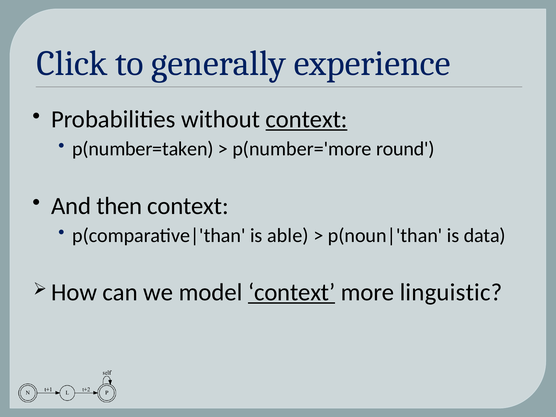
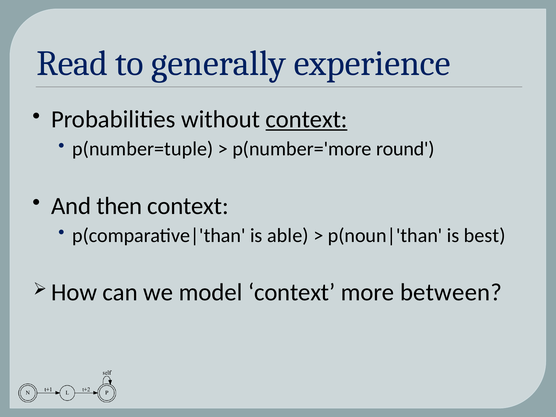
Click: Click -> Read (72, 63)
p(number=taken: p(number=taken -> p(number=tuple (143, 149)
data: data -> best (485, 236)
context underline: present -> none (292, 292)
linguistic: linguistic -> between (451, 292)
